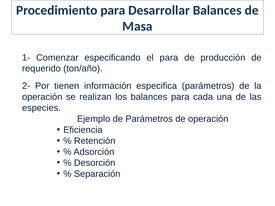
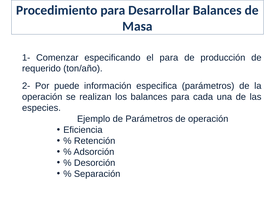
tienen: tienen -> puede (67, 86)
